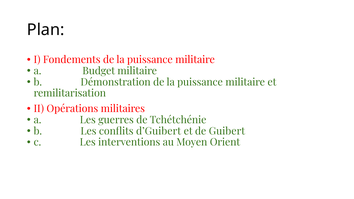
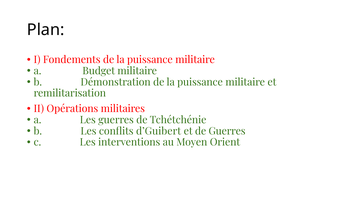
de Guibert: Guibert -> Guerres (227, 131)
